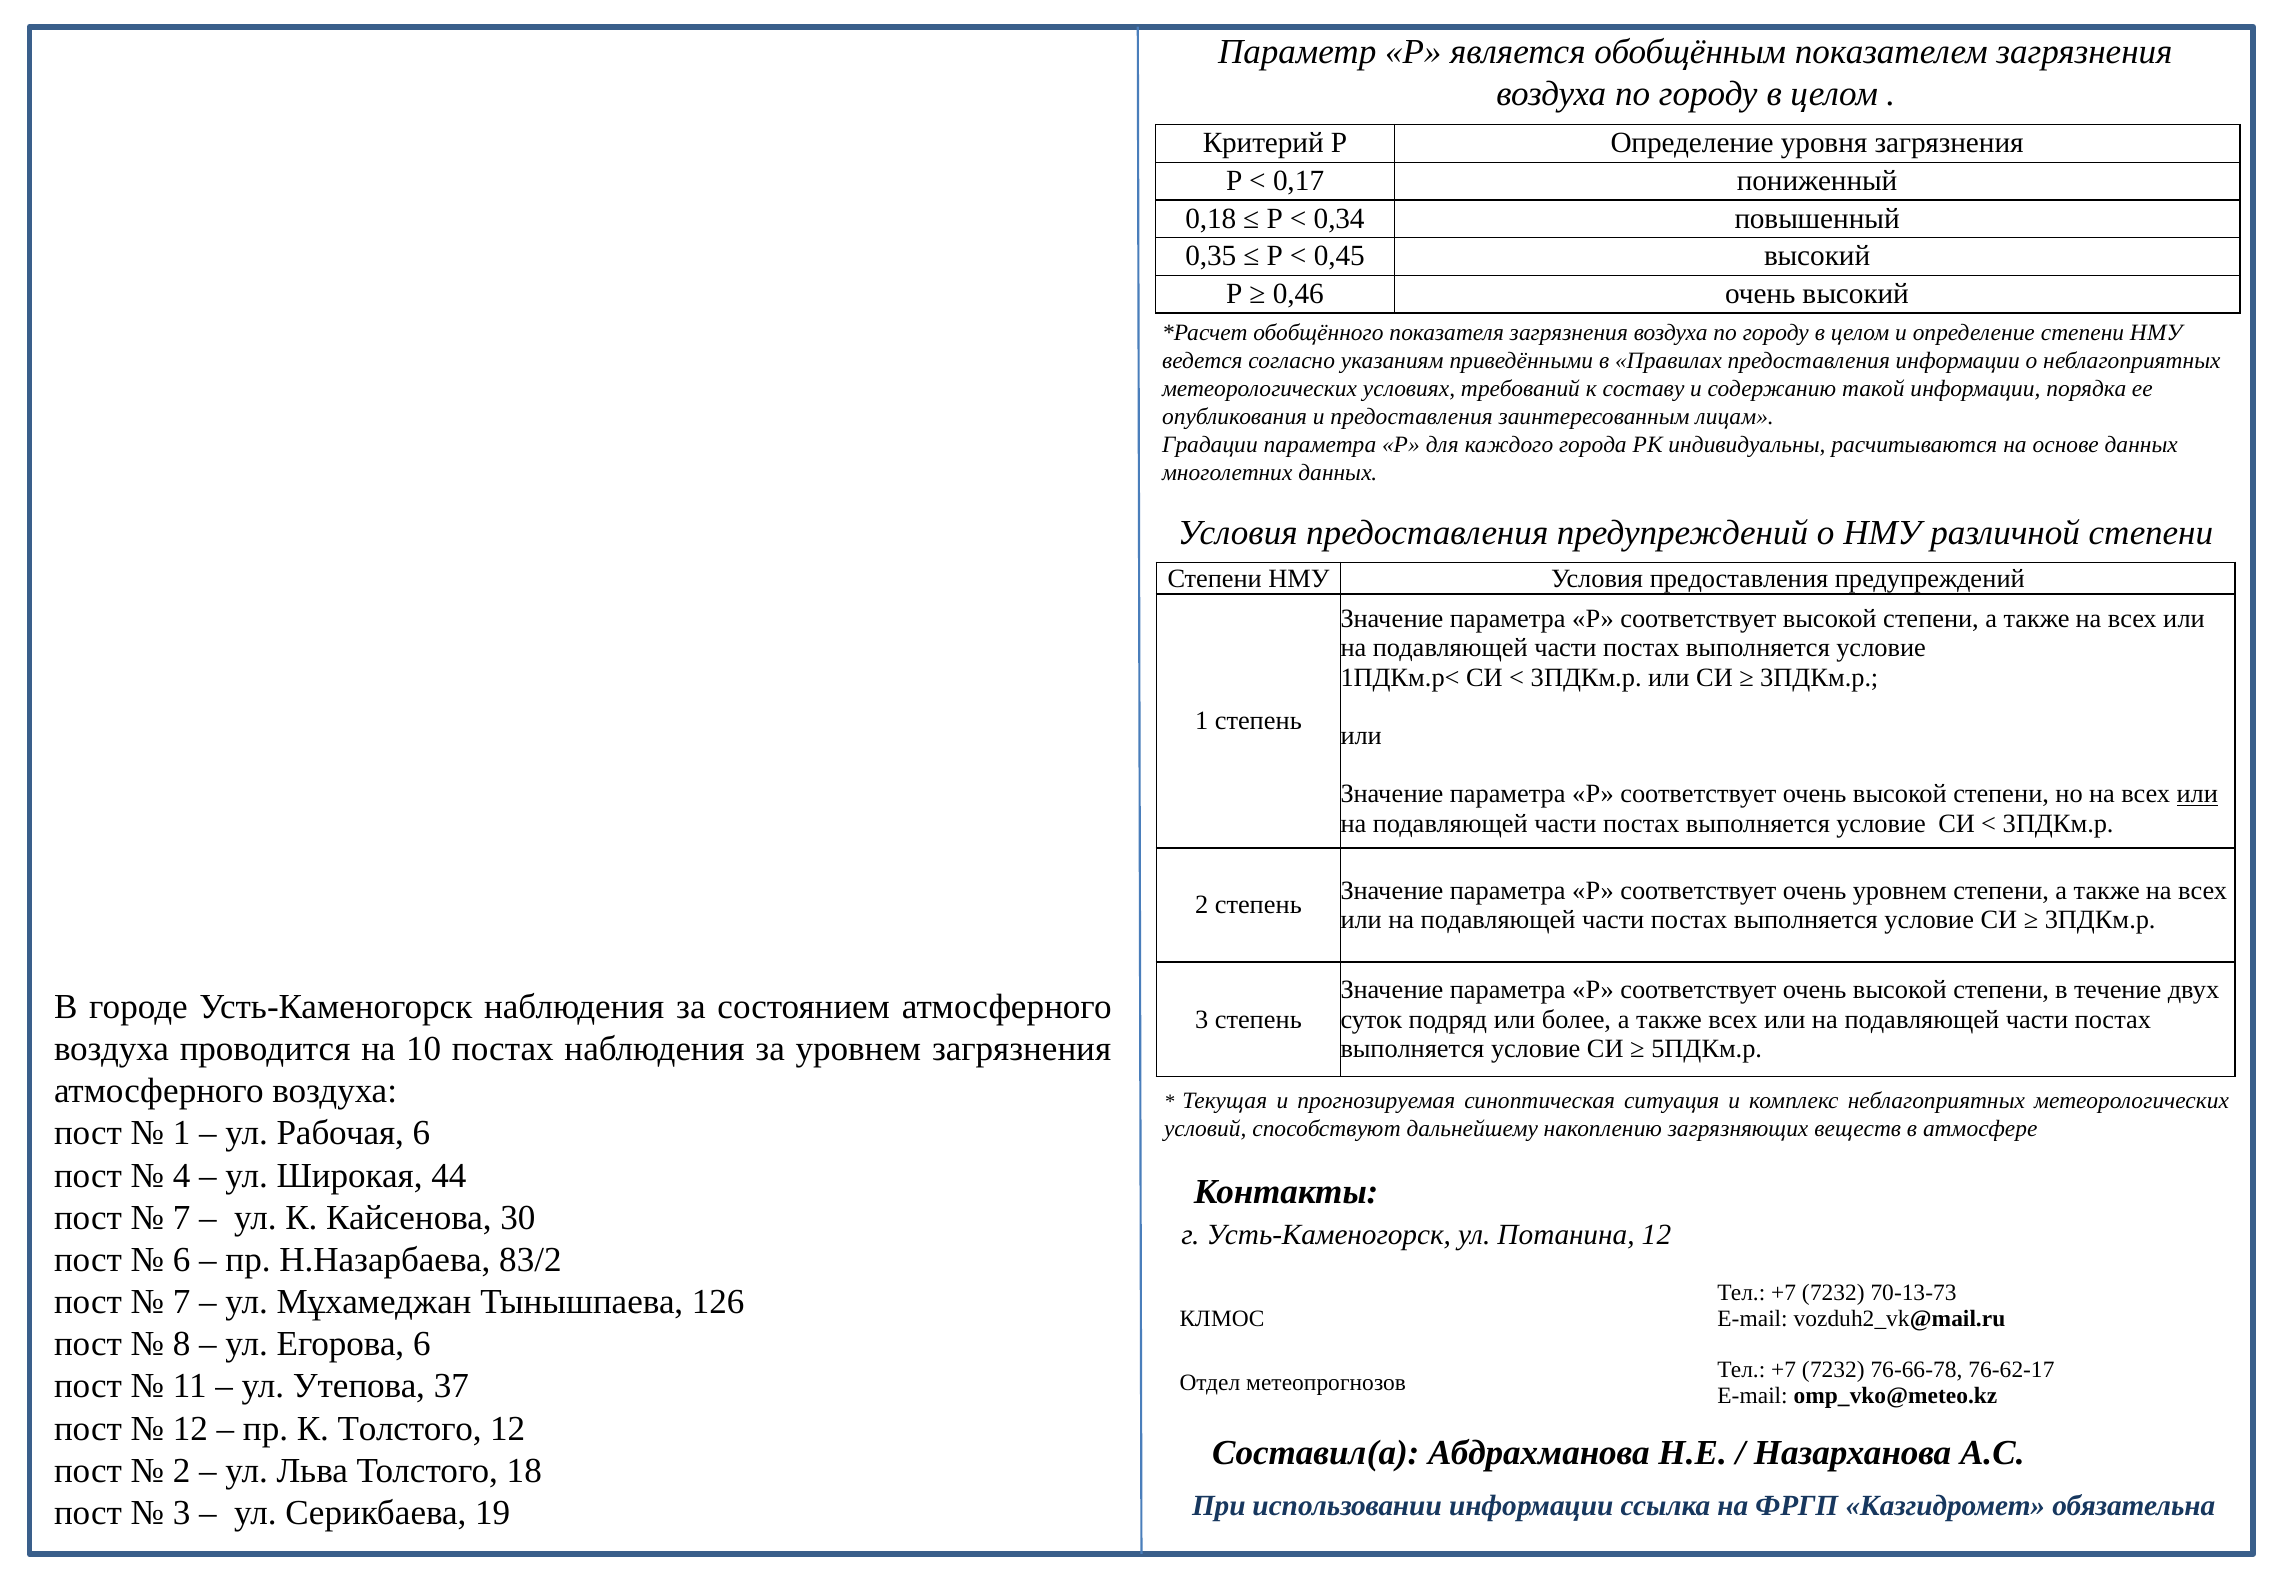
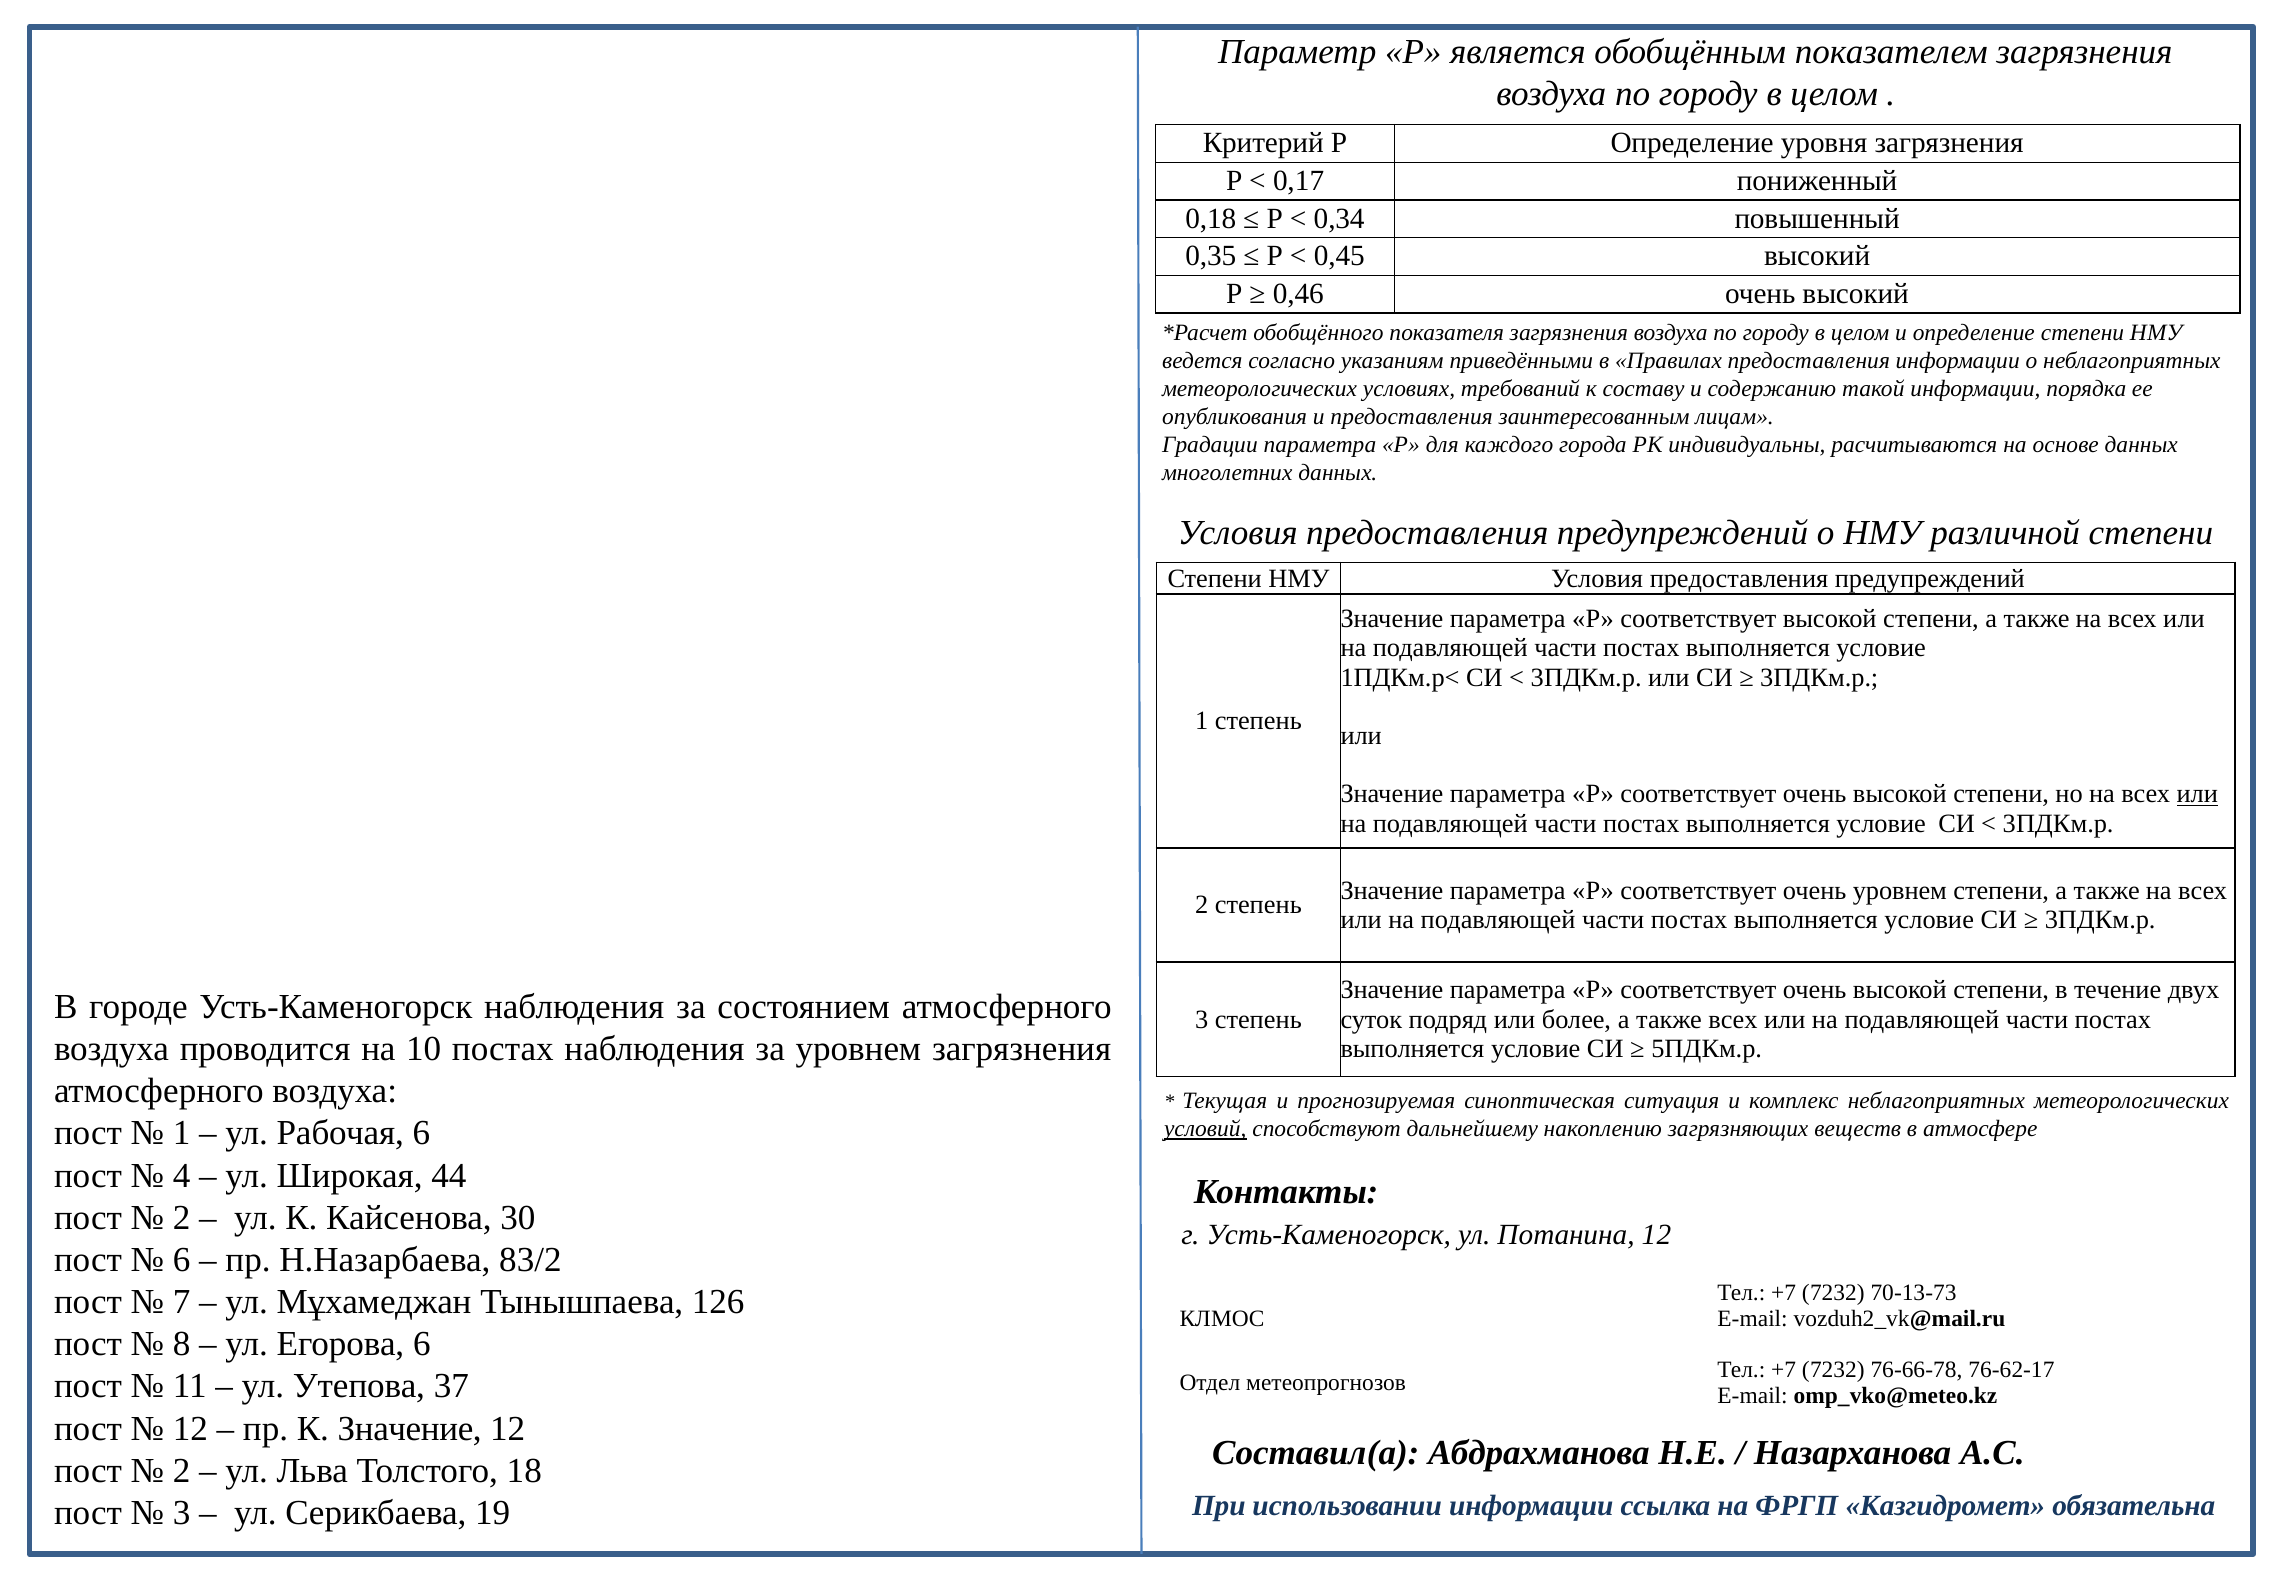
условий underline: none -> present (1205, 1129)
7: 7 -> 2 (182, 1217)
К Толстого: Толстого -> Значение (410, 1428)
